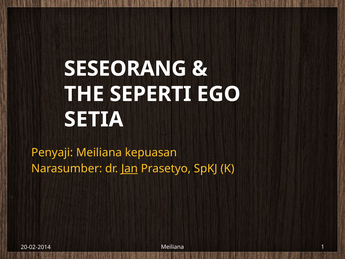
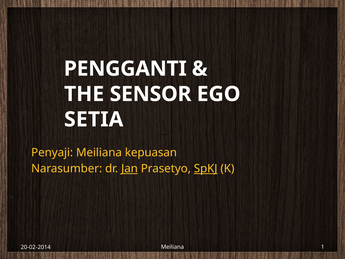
SESEORANG: SESEORANG -> PENGGANTI (125, 69)
SEPERTI: SEPERTI -> SENSOR (151, 94)
SpKJ underline: none -> present (206, 168)
